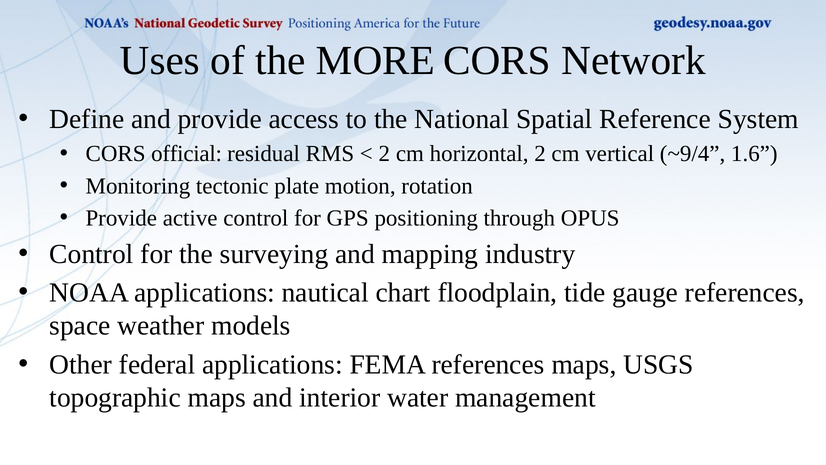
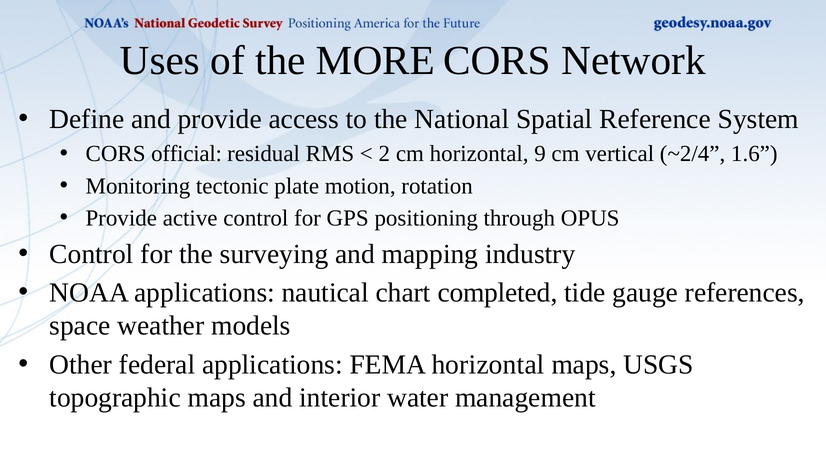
horizontal 2: 2 -> 9 (540, 154)
~9/4: ~9/4 -> ~2/4 (693, 154)
floodplain: floodplain -> completed (498, 293)
FEMA references: references -> horizontal (488, 364)
